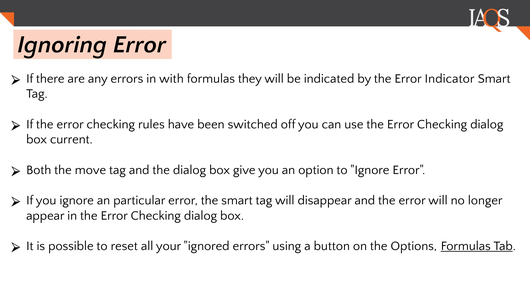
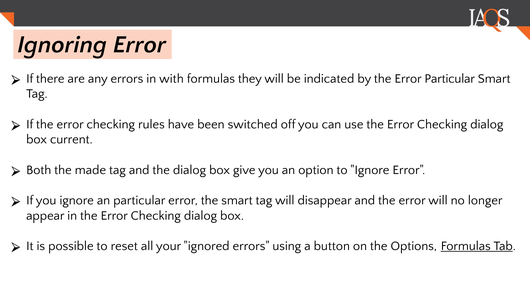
Error Indicator: Indicator -> Particular (450, 79)
move: move -> made (90, 170)
